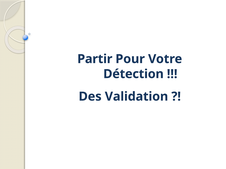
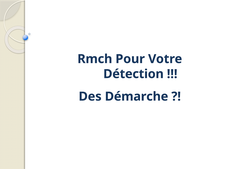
Partir: Partir -> Rmch (95, 59)
Validation: Validation -> Démarche (137, 97)
